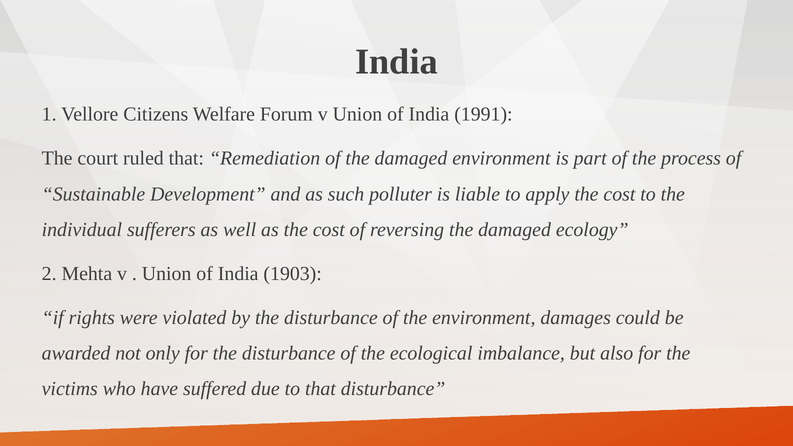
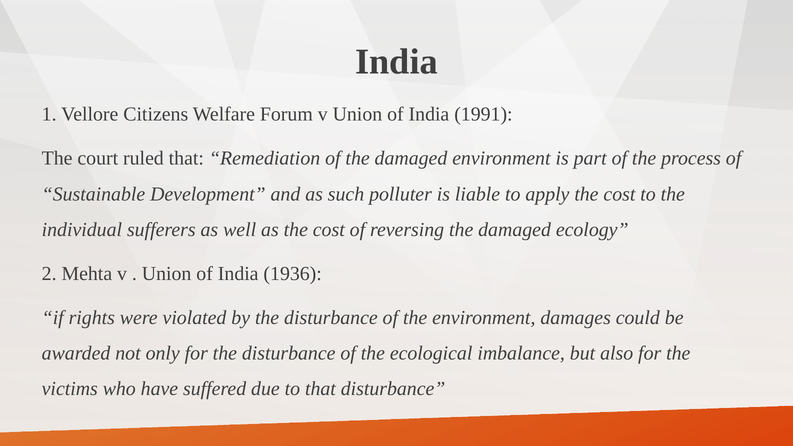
1903: 1903 -> 1936 (293, 274)
